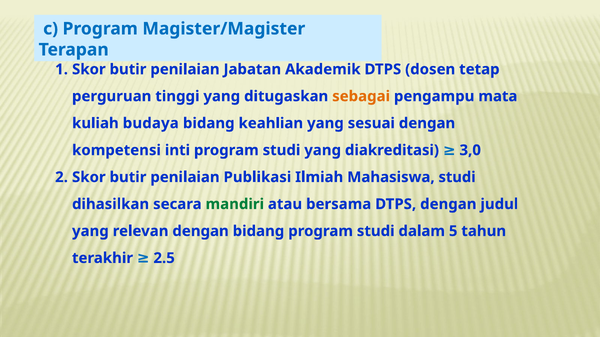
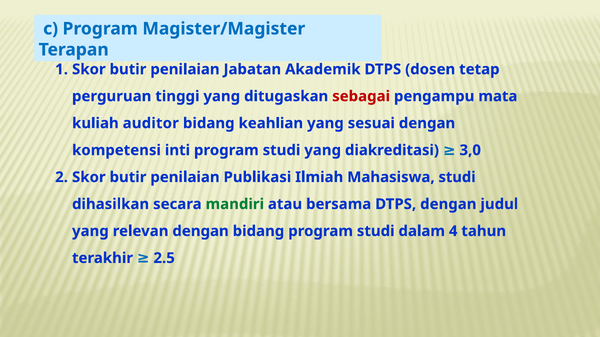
sebagai colour: orange -> red (361, 96)
budaya: budaya -> auditor (151, 123)
5: 5 -> 4 (453, 231)
